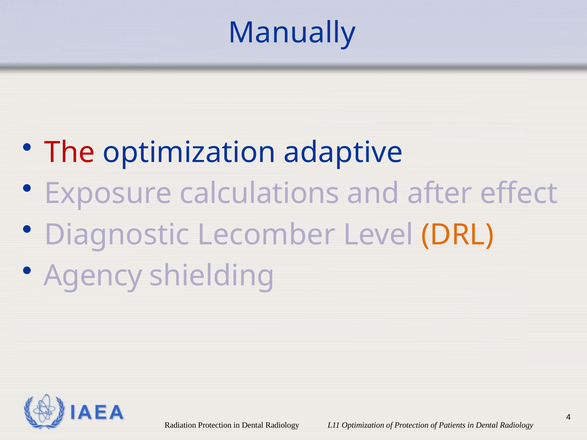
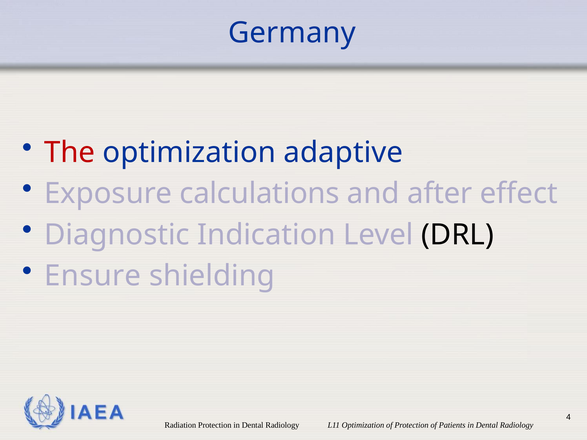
Manually: Manually -> Germany (292, 33)
Lecomber: Lecomber -> Indication (266, 235)
DRL colour: orange -> black (458, 235)
Agency: Agency -> Ensure (93, 276)
